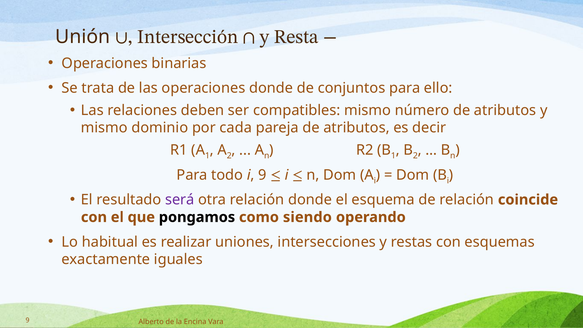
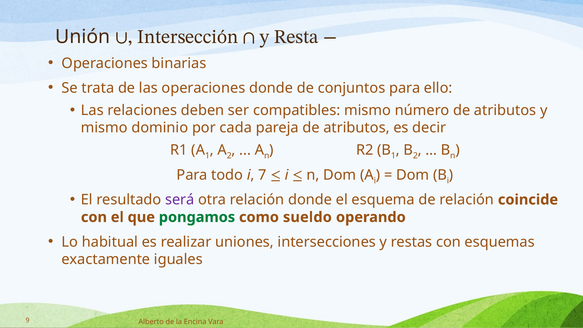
i 9: 9 -> 7 (262, 175)
pongamos colour: black -> green (197, 217)
siendo: siendo -> sueldo (307, 217)
